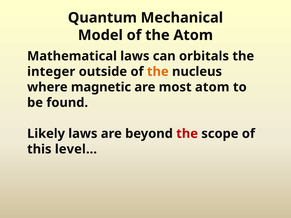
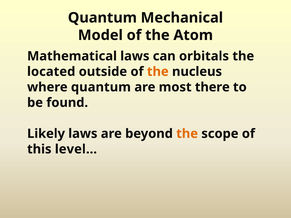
integer: integer -> located (51, 72)
where magnetic: magnetic -> quantum (101, 87)
most atom: atom -> there (212, 87)
the colour: red -> orange (187, 134)
